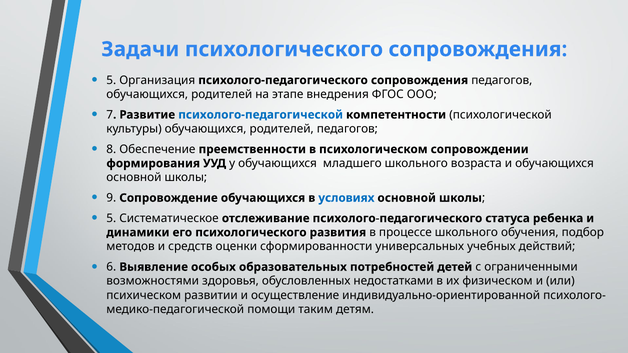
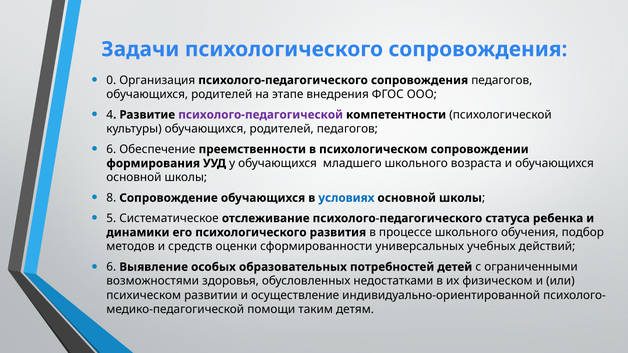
5: 5 -> 0 (111, 80)
7: 7 -> 4 (110, 115)
психолого-педагогической colour: blue -> purple (261, 115)
8: 8 -> 6 (111, 149)
9: 9 -> 8 (111, 198)
